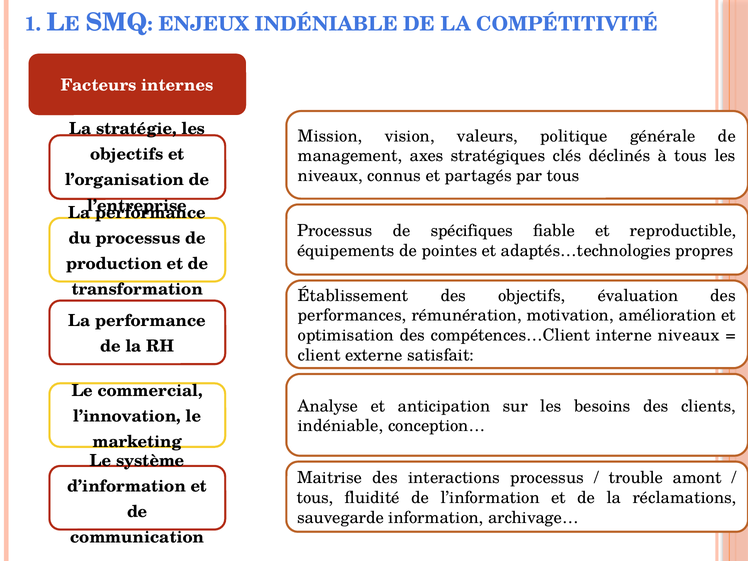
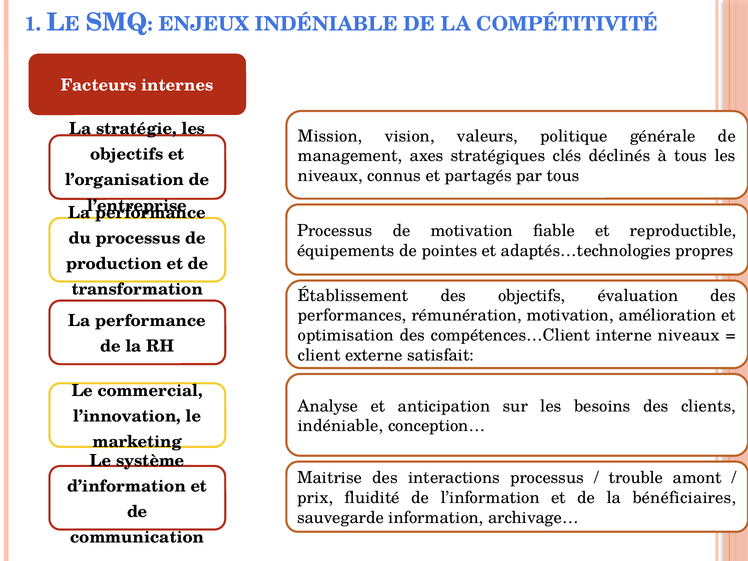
de spécifiques: spécifiques -> motivation (472, 231)
tous: tous -> prix (315, 498)
réclamations: réclamations -> bénéficiaires (684, 498)
